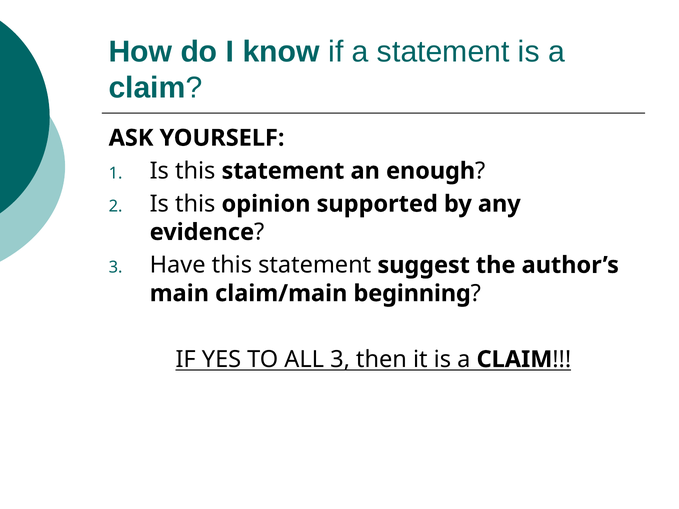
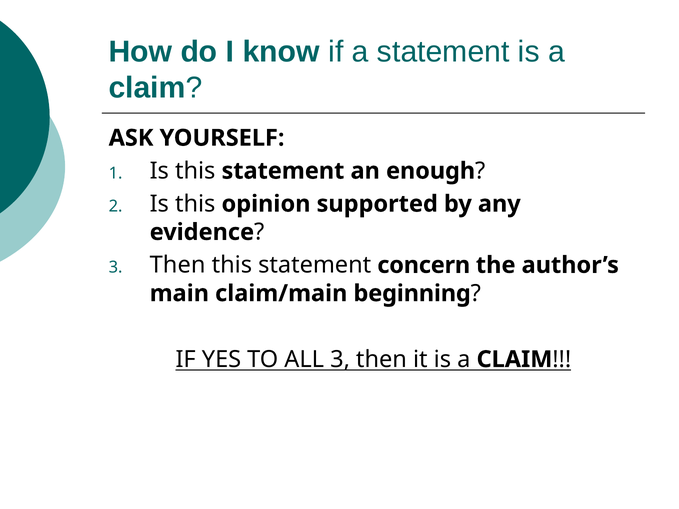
Have: Have -> Then (178, 265)
suggest: suggest -> concern (424, 265)
